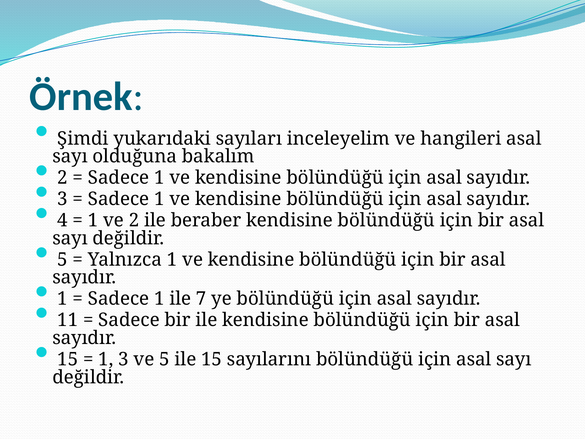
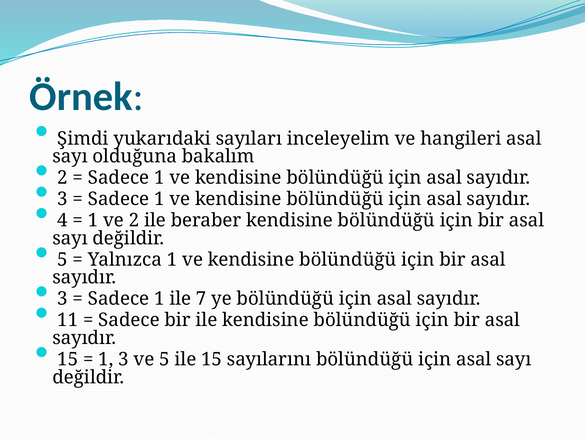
1: 1 -> 3 (63, 299)
